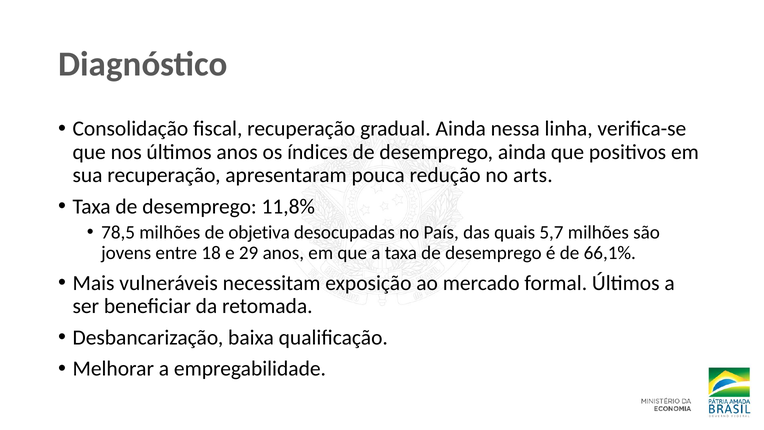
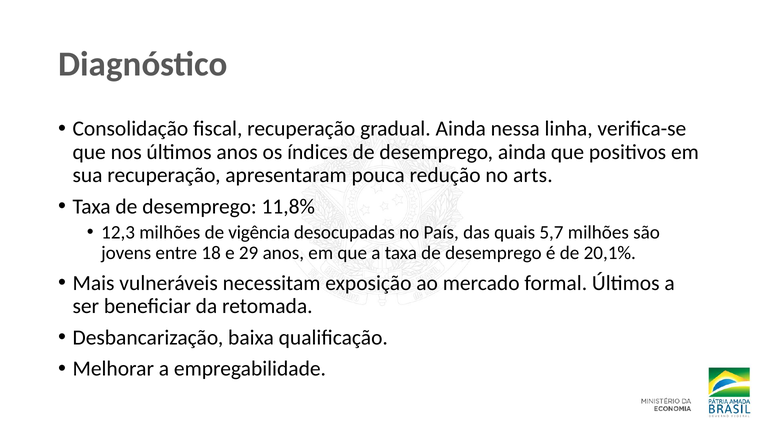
78,5: 78,5 -> 12,3 (118, 232)
objetiva: objetiva -> vigência (259, 232)
66,1%: 66,1% -> 20,1% (610, 253)
